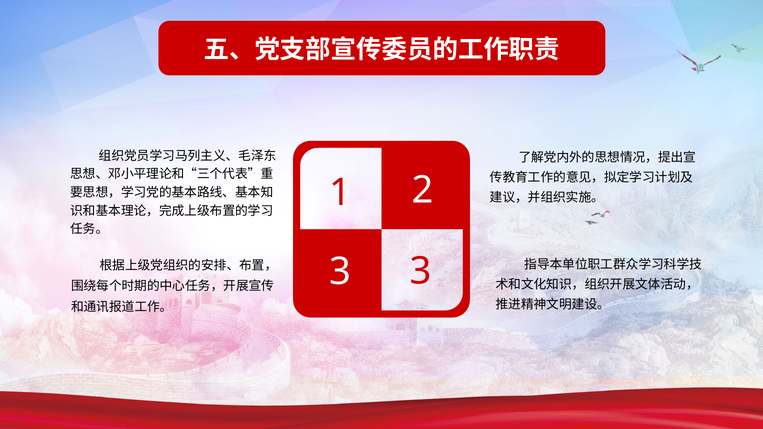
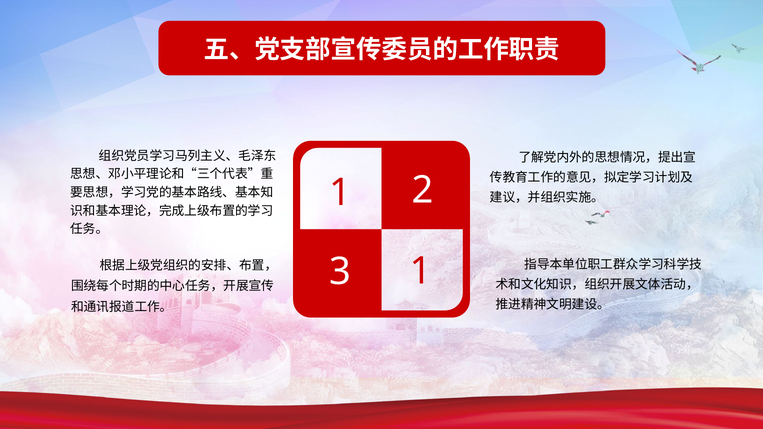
3 3: 3 -> 1 (421, 271)
